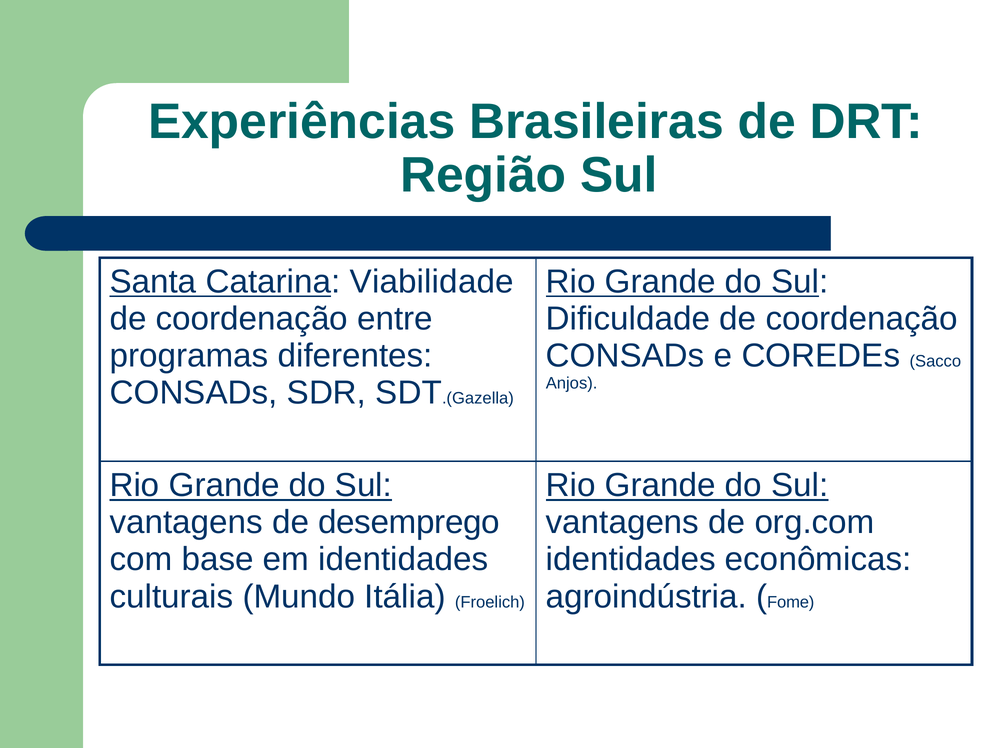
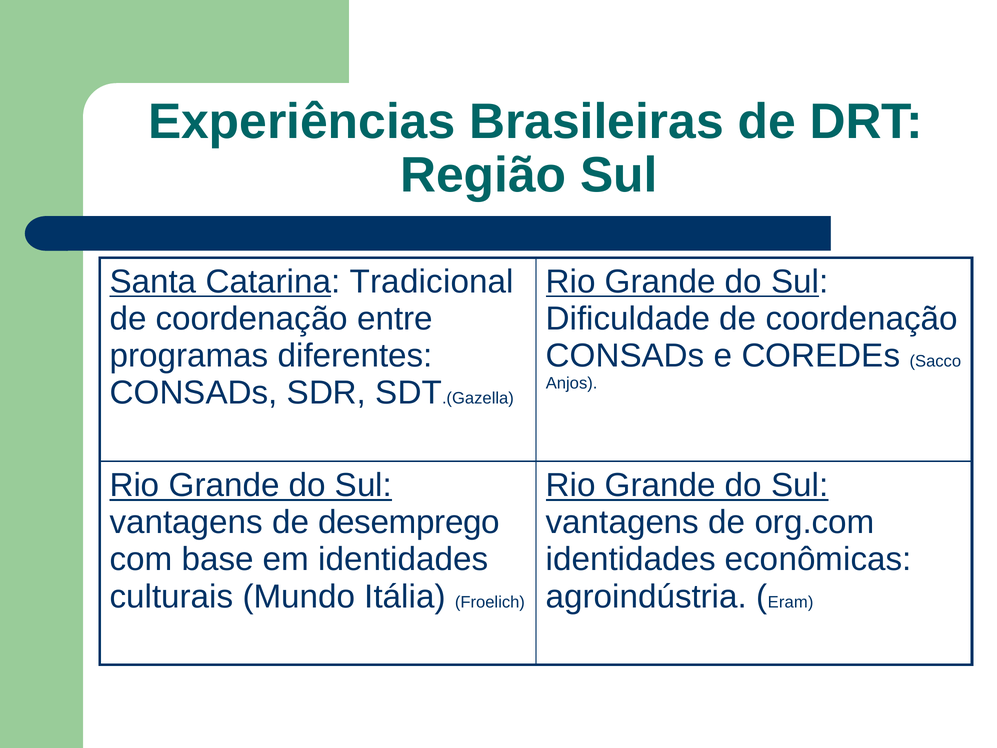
Viabilidade: Viabilidade -> Tradicional (432, 282)
Fome: Fome -> Eram (791, 602)
